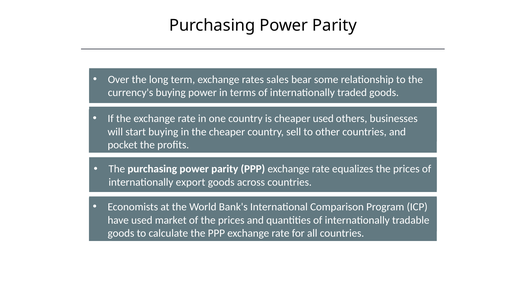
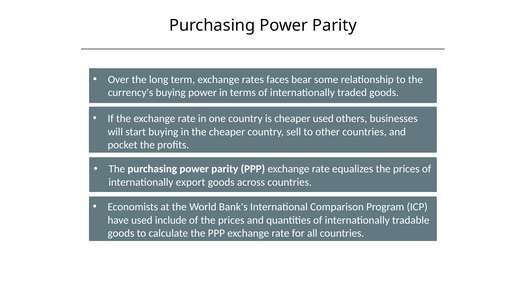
sales: sales -> faces (278, 79)
market: market -> include (171, 220)
